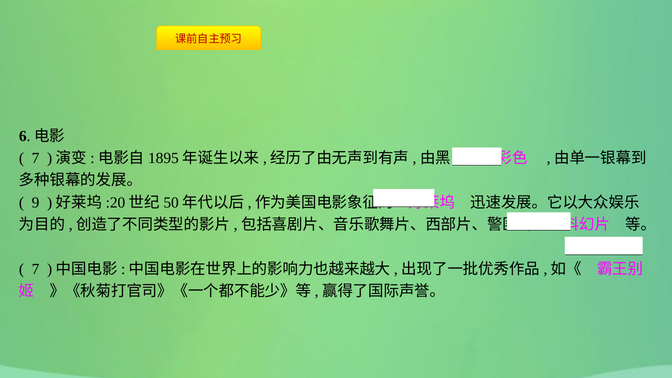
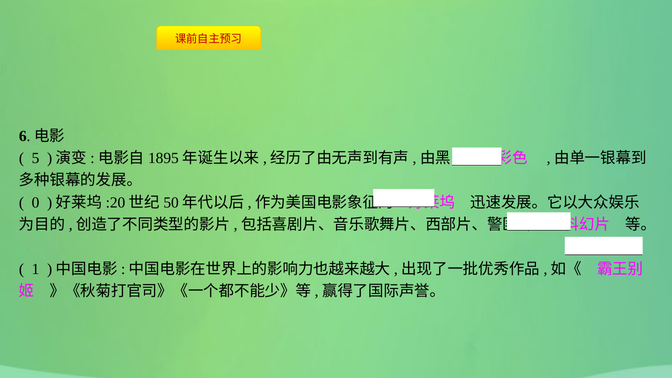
7: 7 -> 5 (36, 158)
9: 9 -> 0 (36, 202)
7: 7 -> 1 (36, 269)
